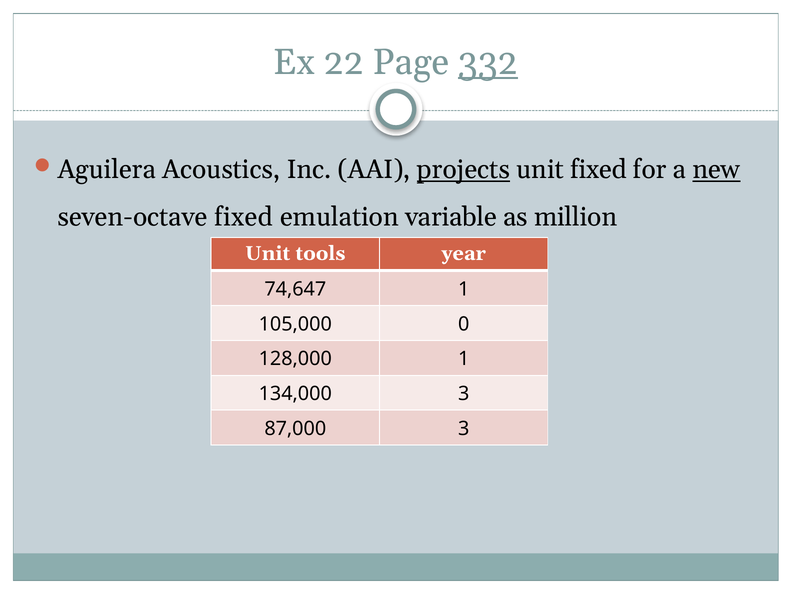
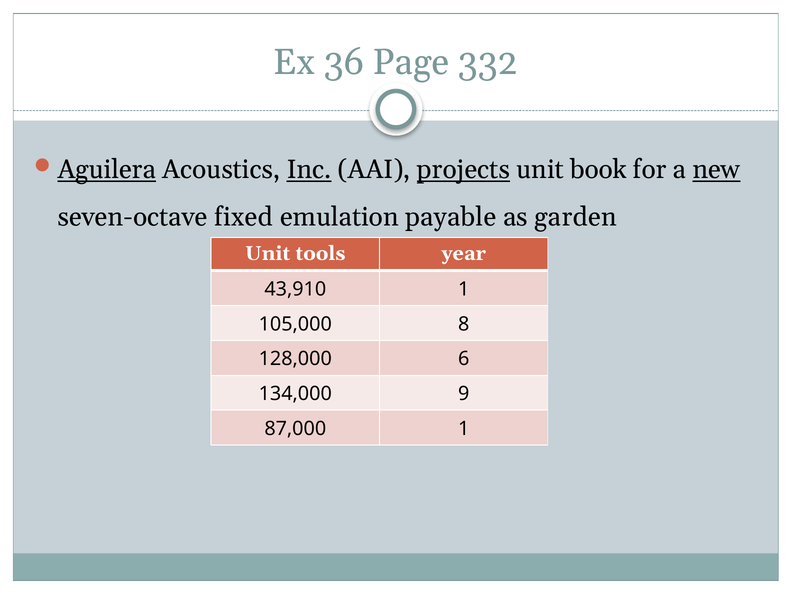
22: 22 -> 36 (344, 62)
332 underline: present -> none (488, 62)
Aguilera underline: none -> present (107, 170)
Inc underline: none -> present (309, 170)
unit fixed: fixed -> book (599, 170)
variable: variable -> payable (451, 217)
million: million -> garden (575, 217)
74,647: 74,647 -> 43,910 (295, 289)
0: 0 -> 8 (464, 324)
128,000 1: 1 -> 6 (464, 359)
134,000 3: 3 -> 9 (464, 394)
87,000 3: 3 -> 1 (464, 429)
